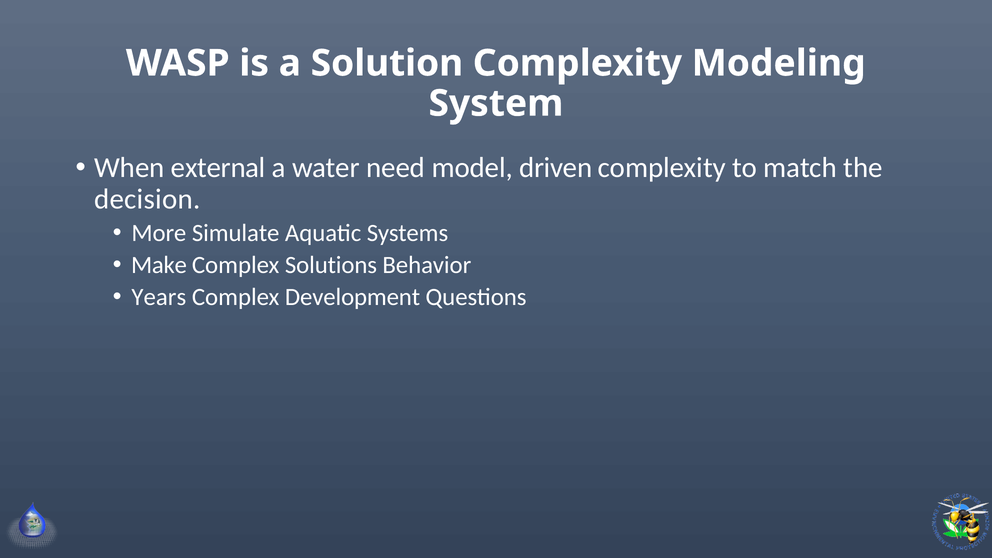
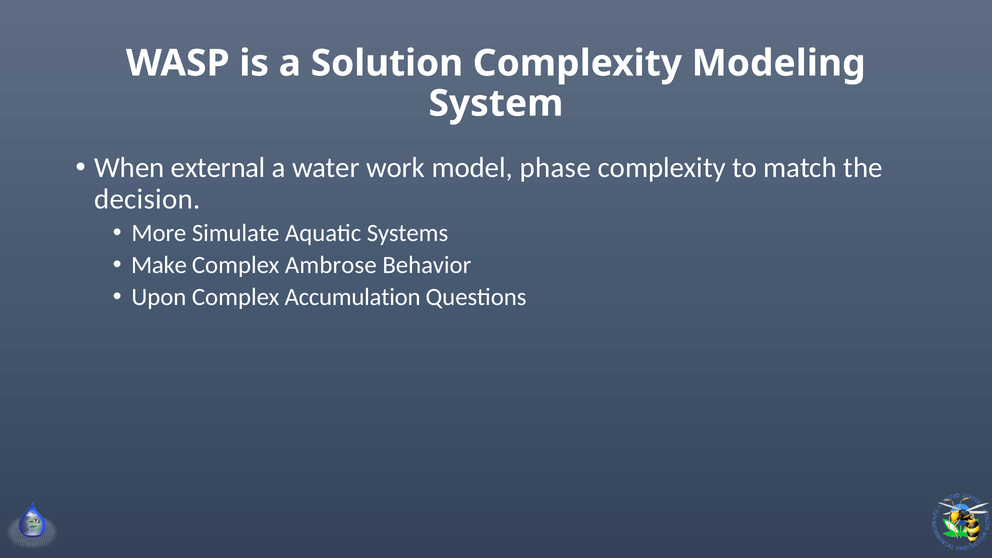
need: need -> work (396, 168)
driven: driven -> phase (555, 168)
Solutions: Solutions -> Ambrose (331, 265)
Years: Years -> Upon (159, 297)
Development: Development -> Accumulation (353, 297)
